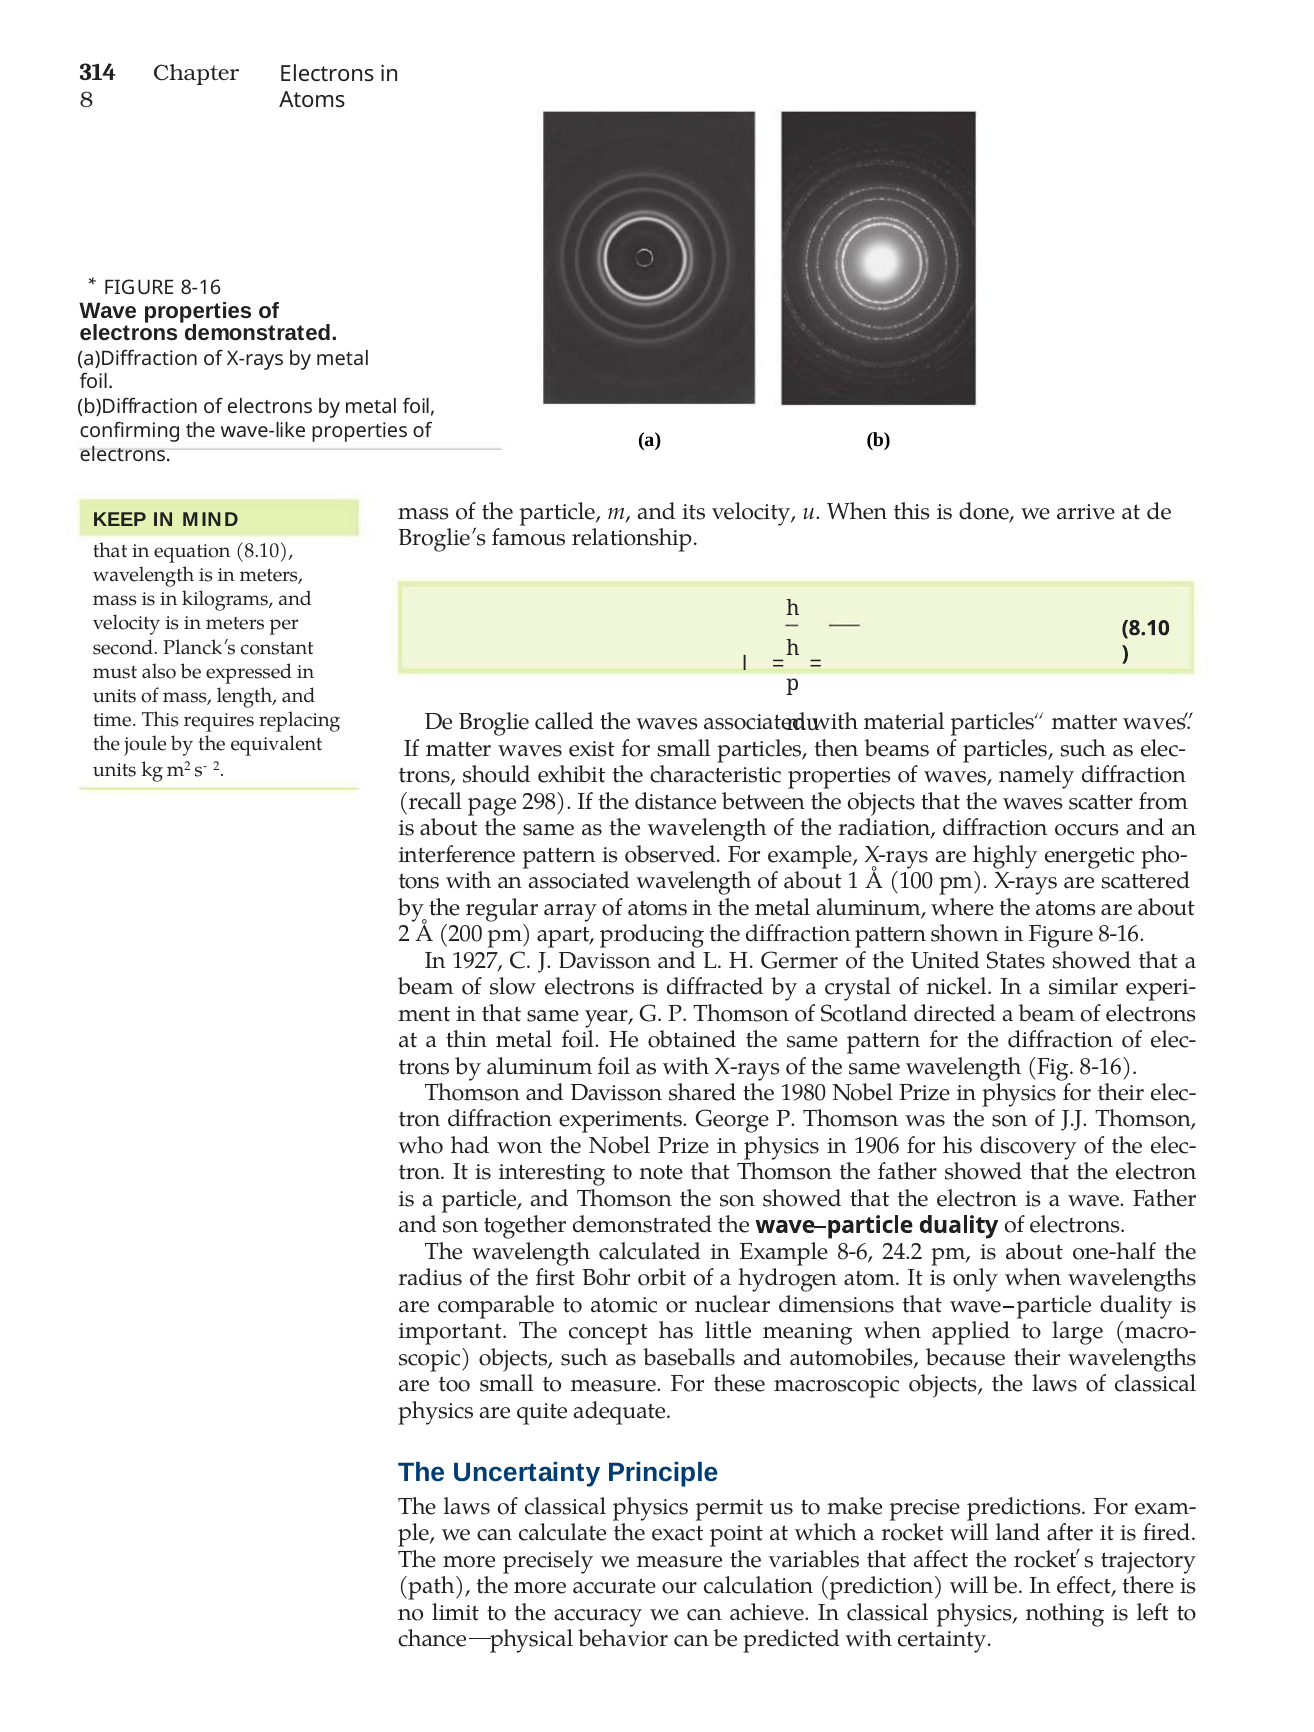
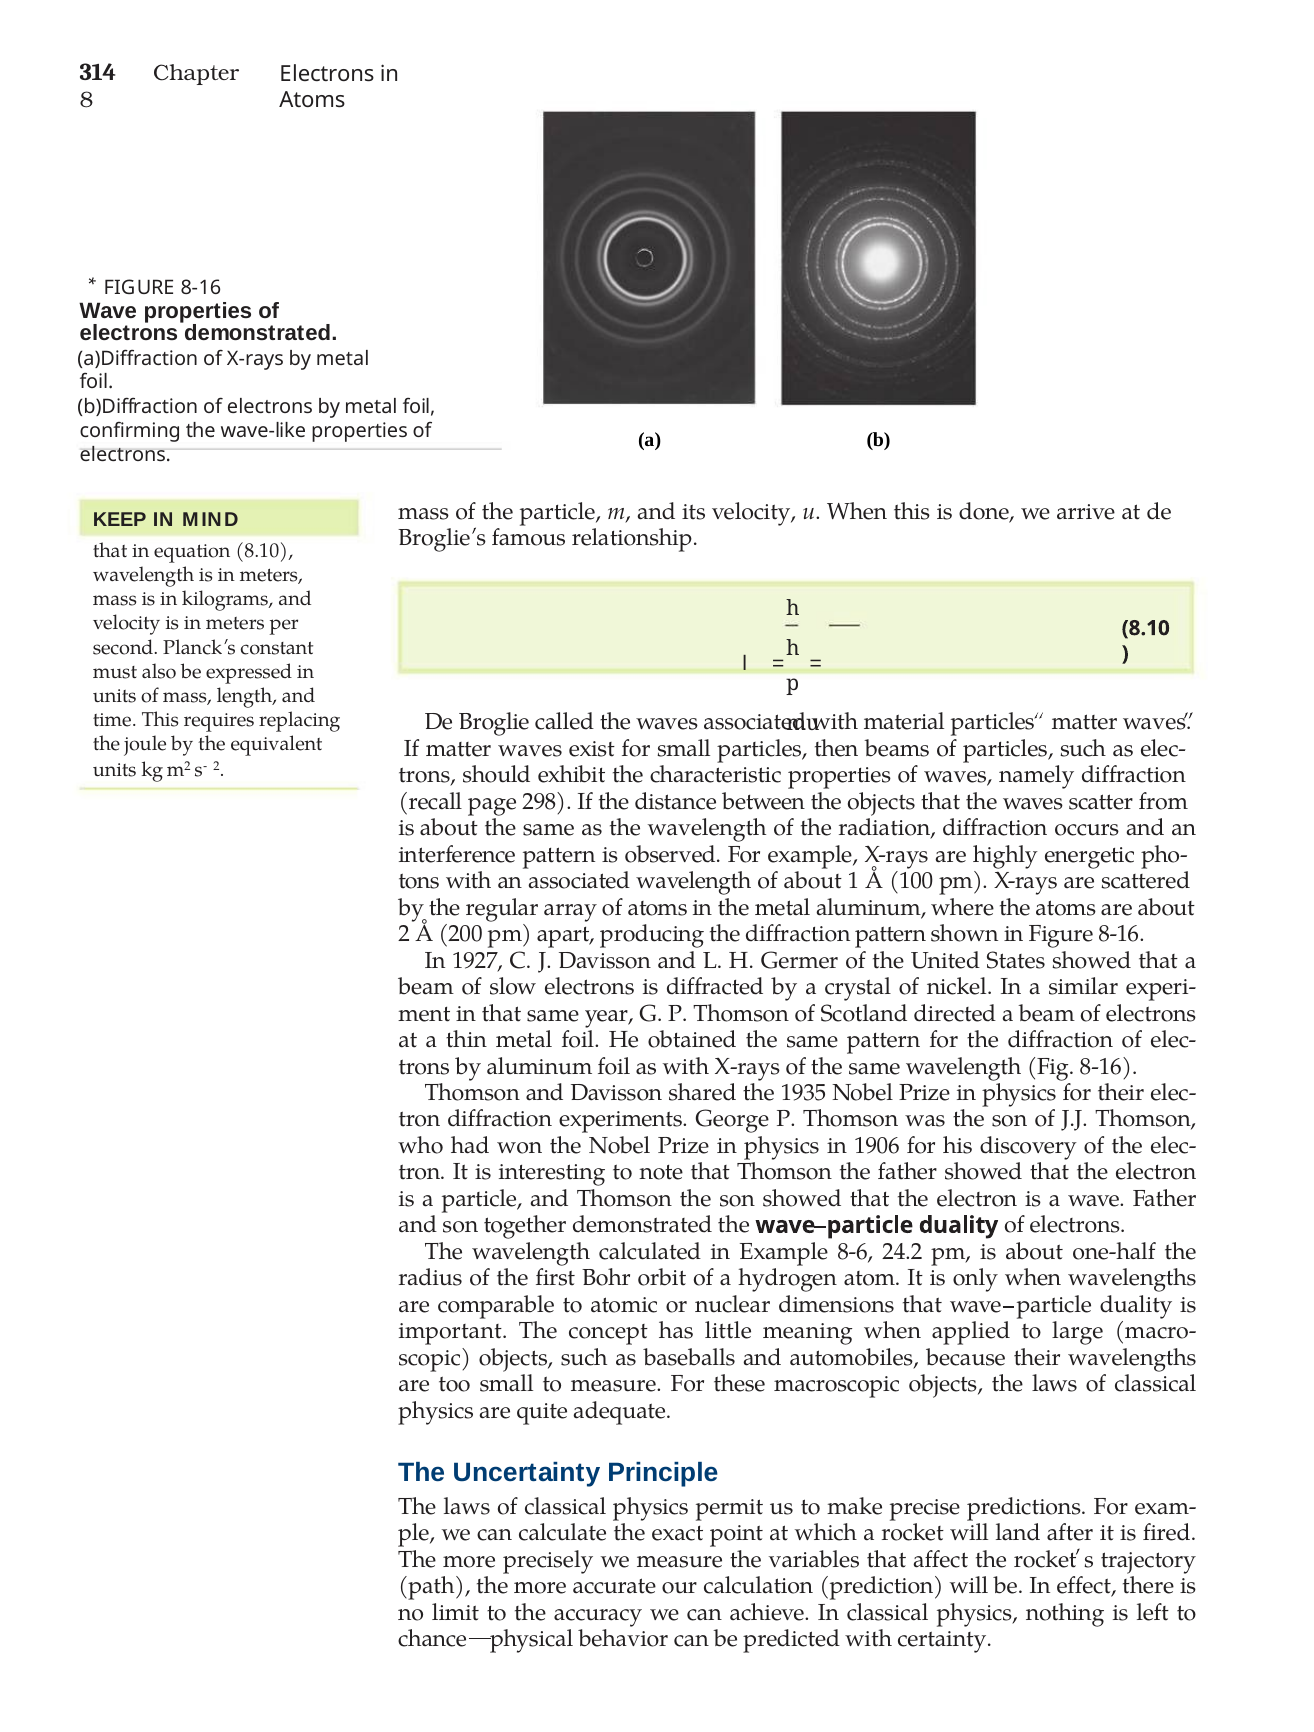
1980: 1980 -> 1935 (803, 1093)
